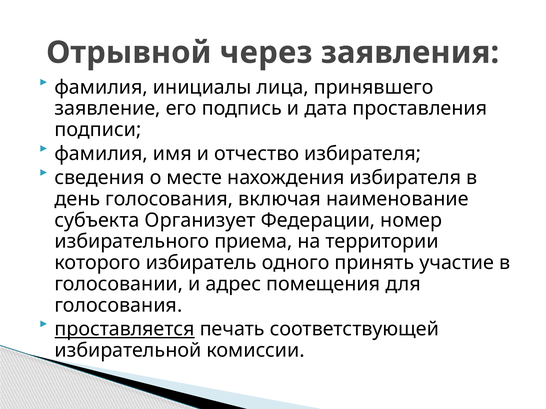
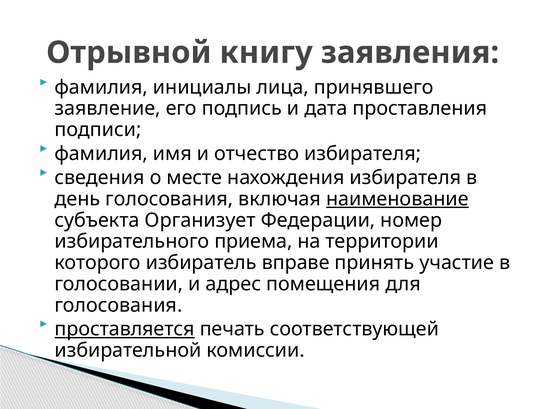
через: через -> книгу (266, 53)
наименование underline: none -> present (397, 199)
одного: одного -> вправе (296, 263)
